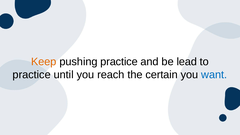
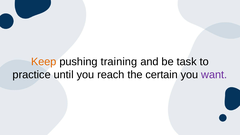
pushing practice: practice -> training (119, 62)
lead: lead -> task (187, 62)
want colour: blue -> purple (214, 75)
